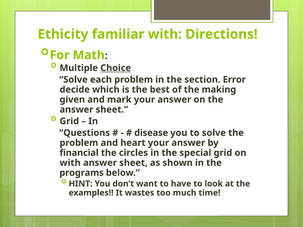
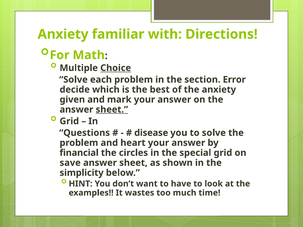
Ethicity: Ethicity -> Anxiety (63, 34)
the making: making -> anxiety (219, 90)
sheet underline: none -> present (112, 110)
with: with -> save (70, 163)
programs: programs -> simplicity (82, 173)
